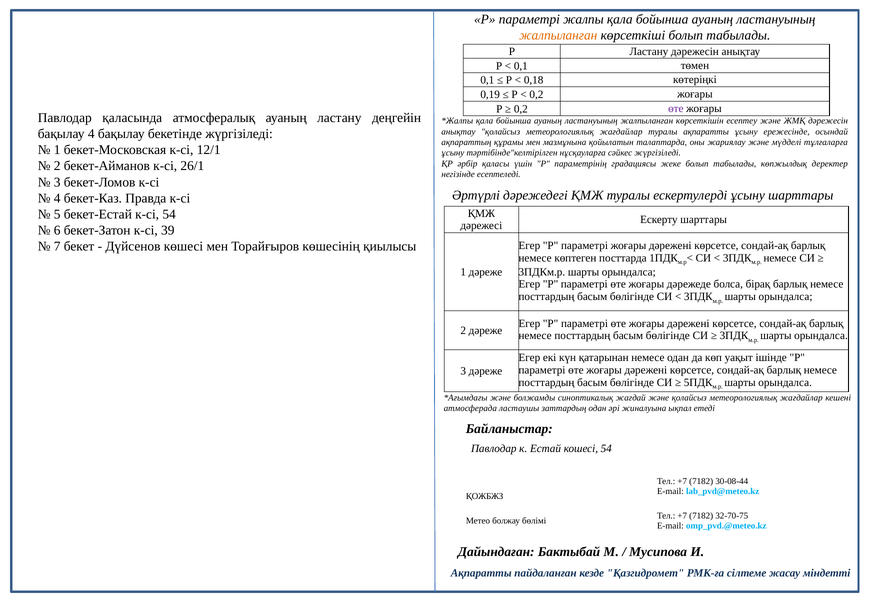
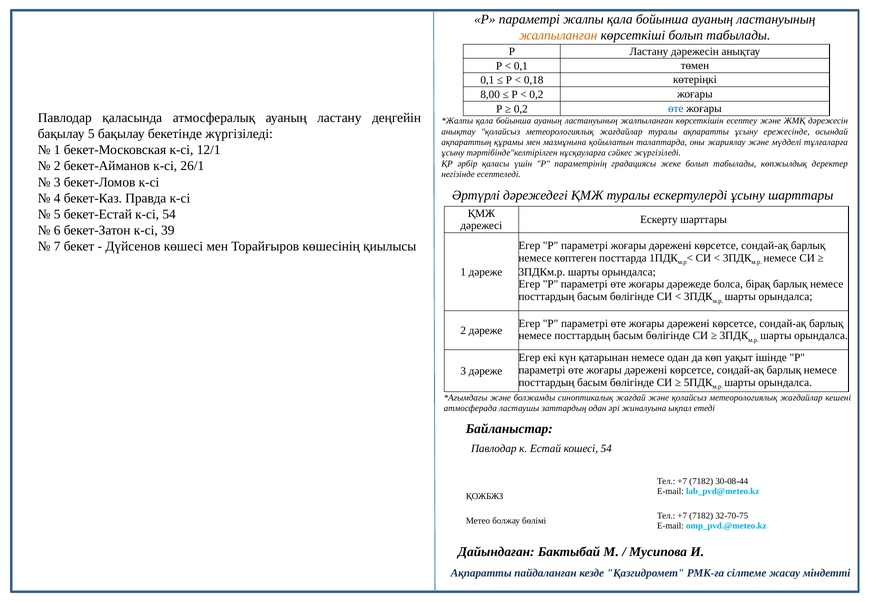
0,19: 0,19 -> 8,00 (490, 95)
өте colour: purple -> blue (676, 109)
бақылау 4: 4 -> 5 (91, 134)
